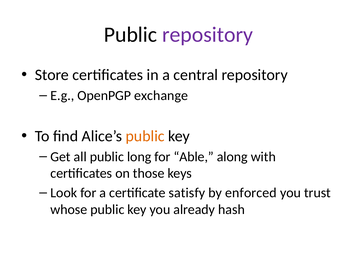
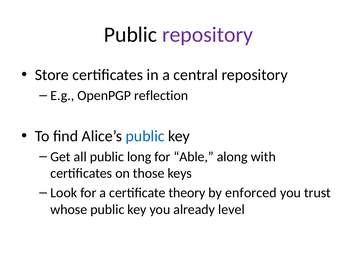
exchange: exchange -> reflection (161, 95)
public colour: orange -> blue (145, 136)
satisfy: satisfy -> theory (187, 193)
hash: hash -> level (231, 209)
